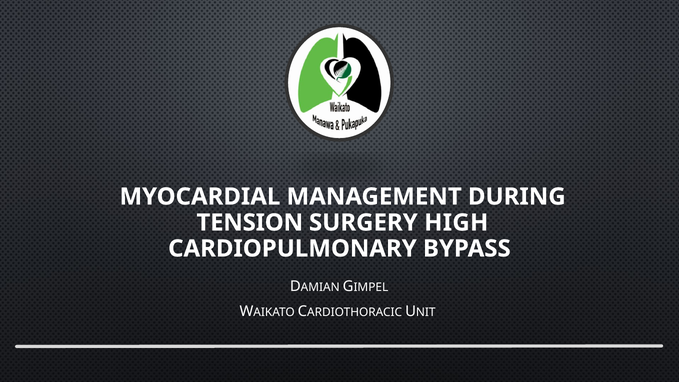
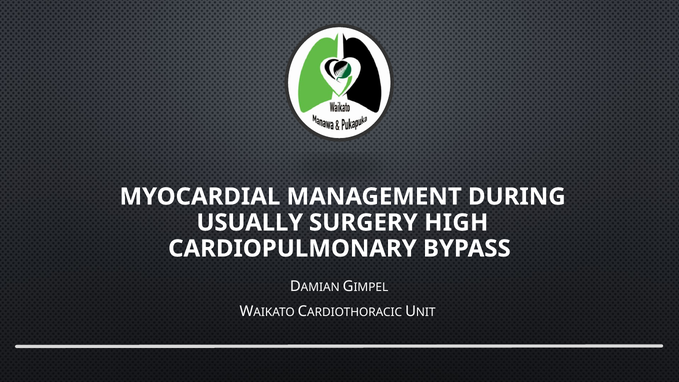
TENSION: TENSION -> USUALLY (250, 223)
